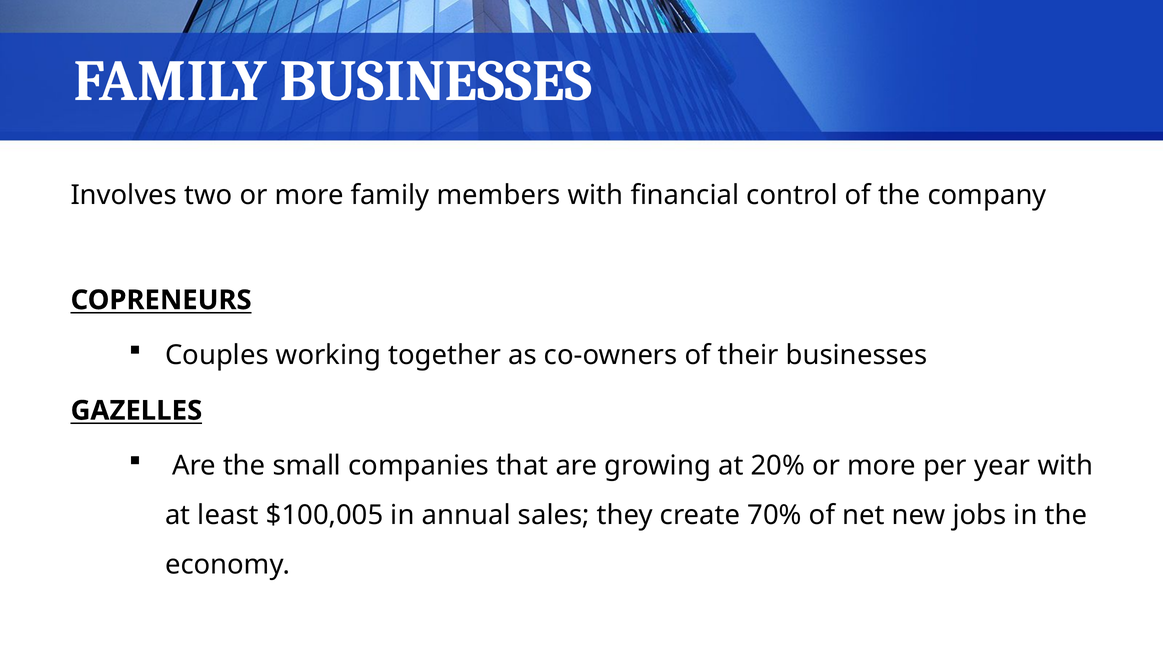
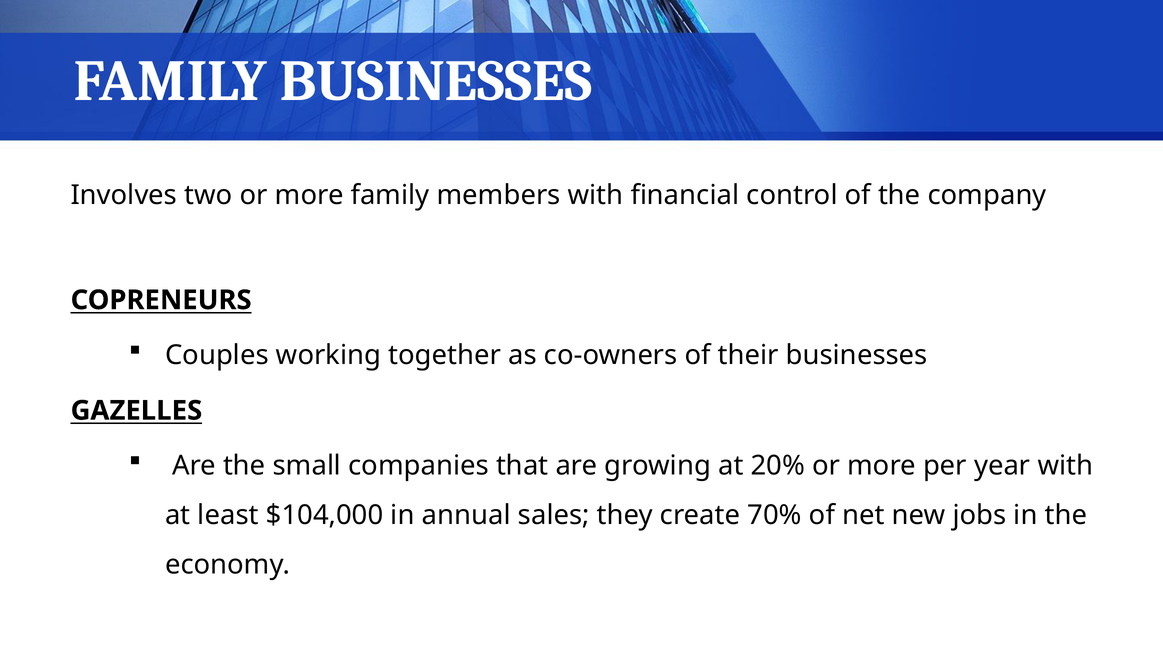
$100,005: $100,005 -> $104,000 (325, 515)
